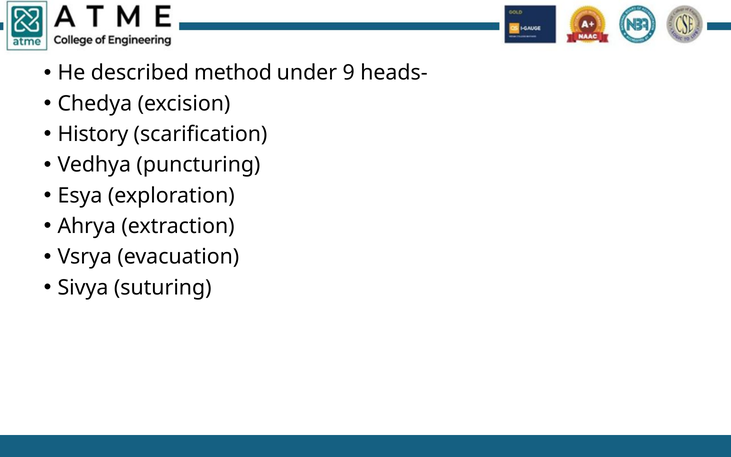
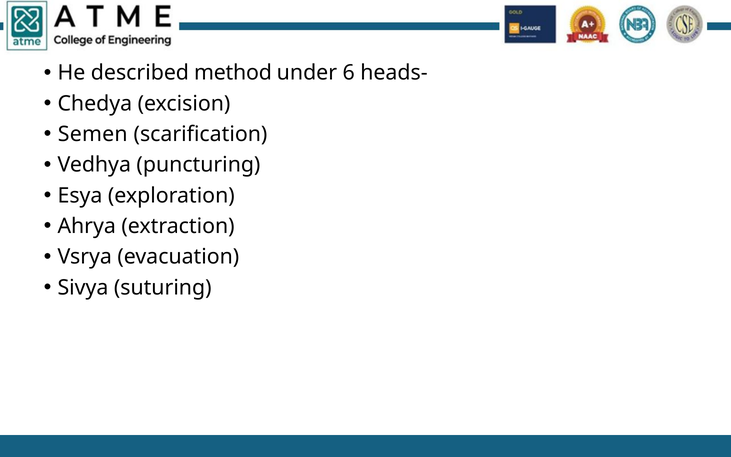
9: 9 -> 6 (349, 73)
History: History -> Semen (93, 134)
